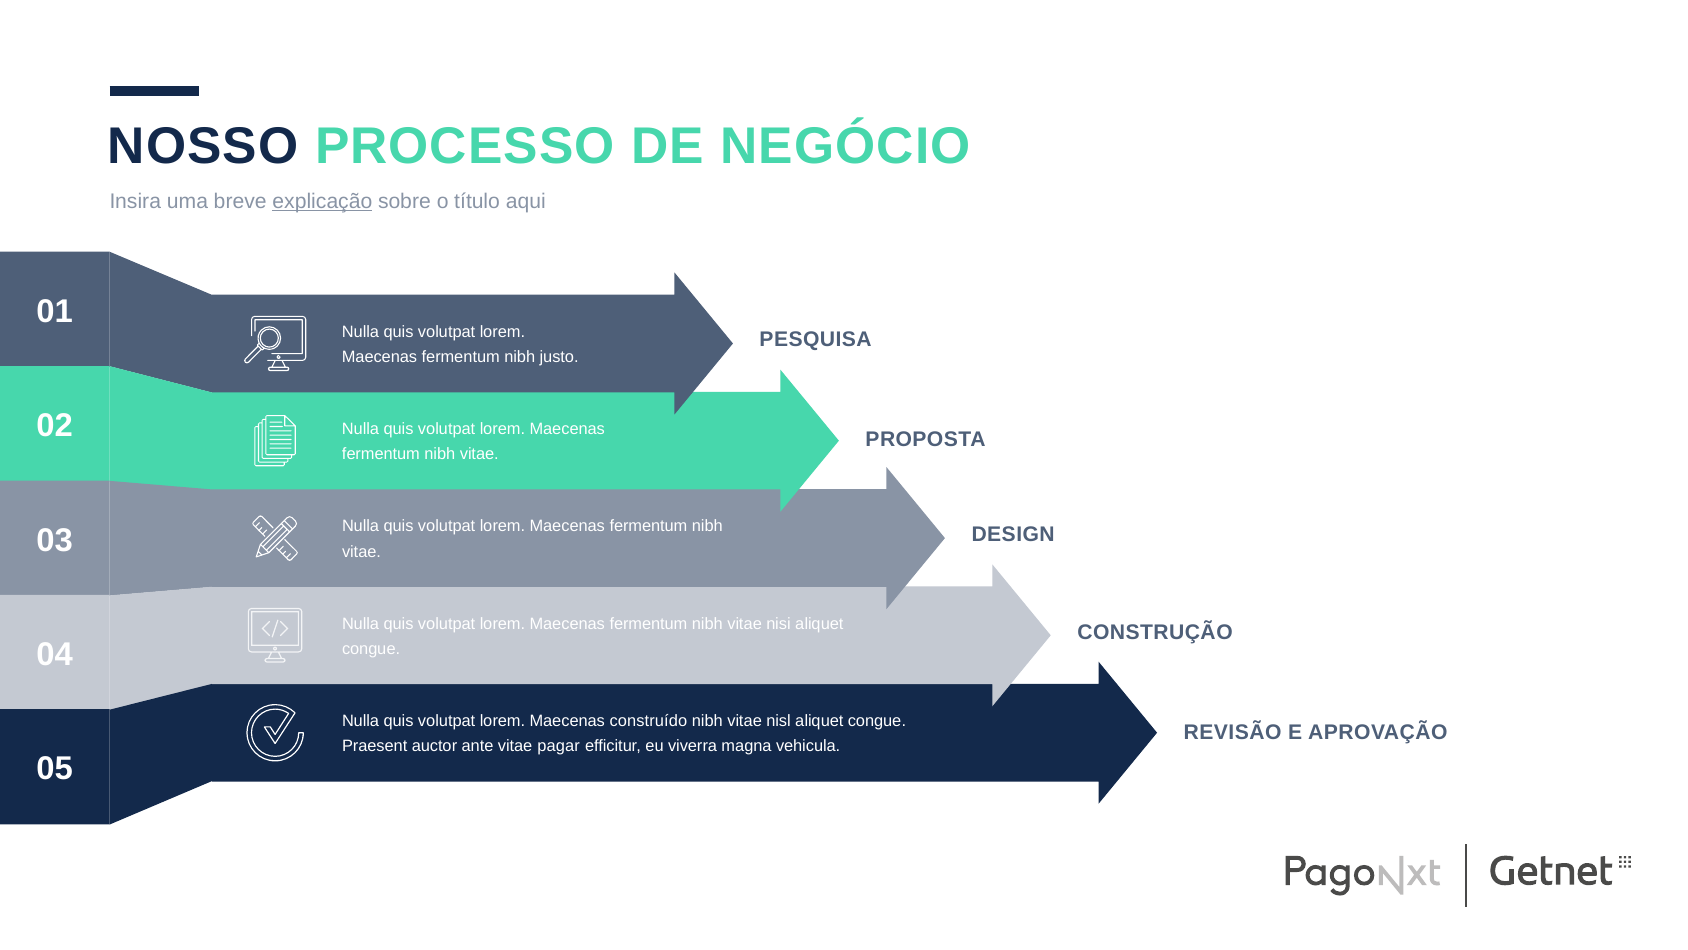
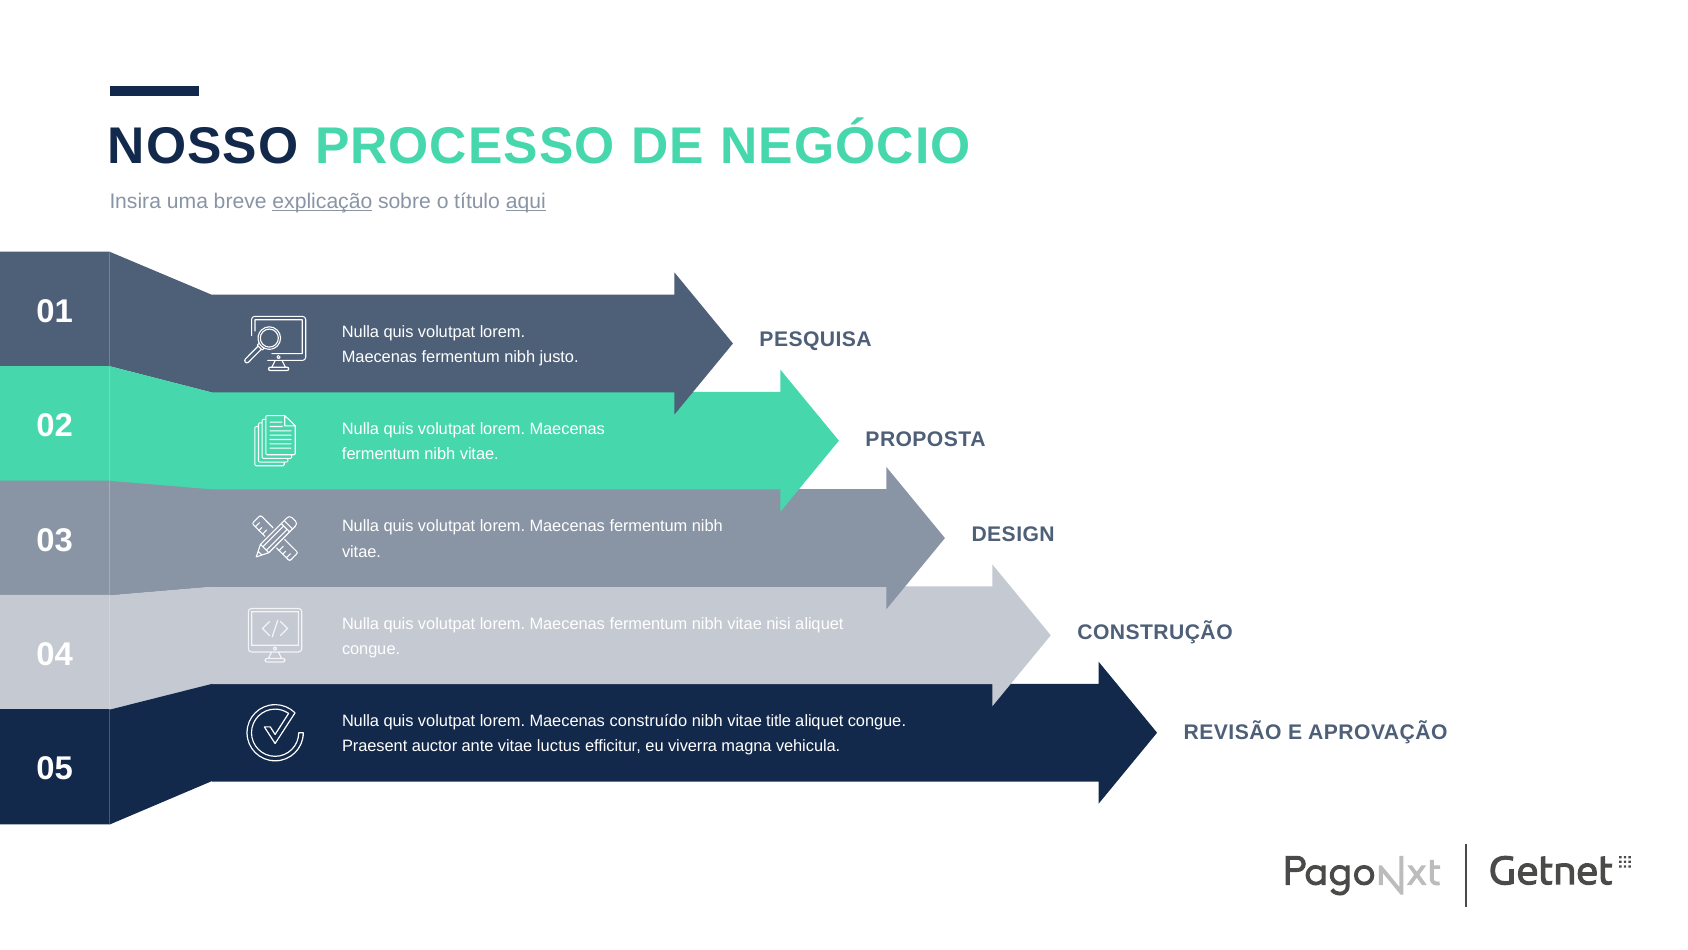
aqui underline: none -> present (526, 201)
nisl: nisl -> title (779, 721)
pagar: pagar -> luctus (559, 746)
